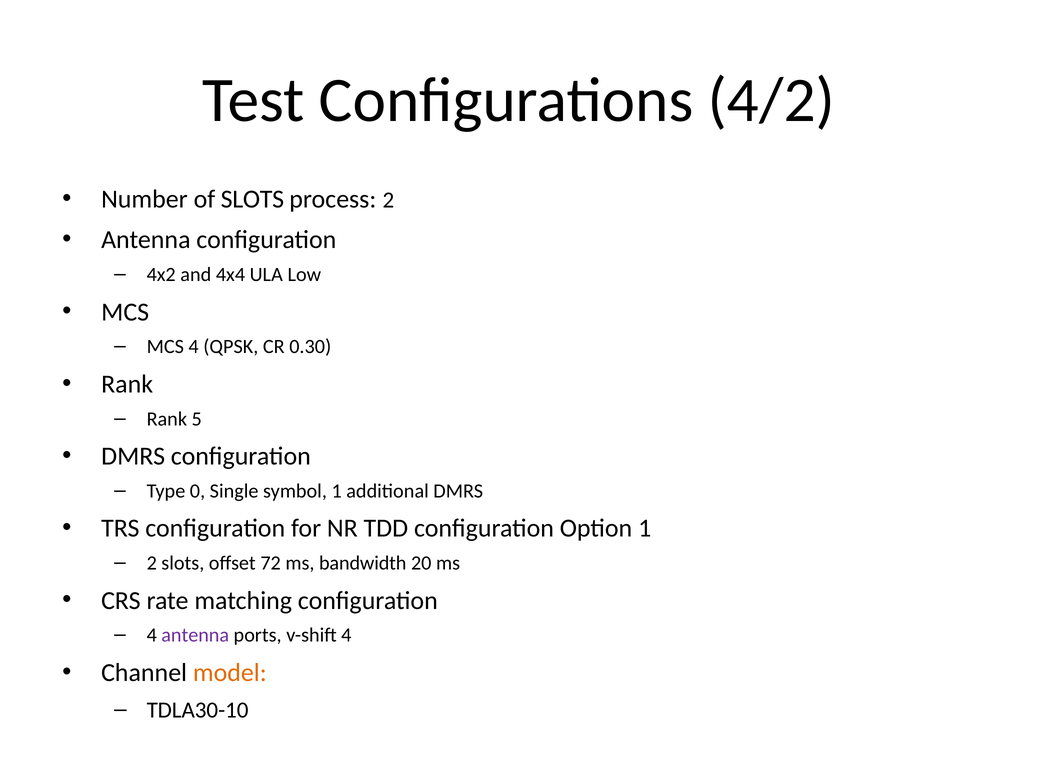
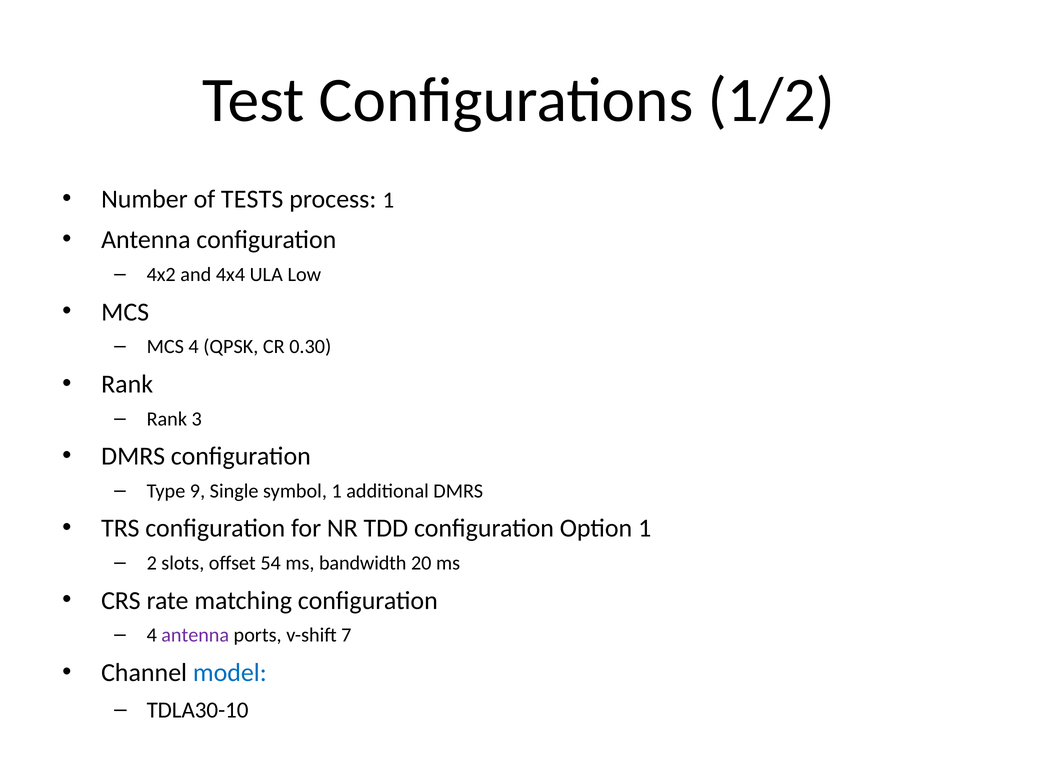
4/2: 4/2 -> 1/2 (771, 100)
of SLOTS: SLOTS -> TESTS (252, 199)
process 2: 2 -> 1 (388, 200)
5: 5 -> 3 (197, 419)
0: 0 -> 9 (198, 491)
72: 72 -> 54 (271, 563)
v-shift 4: 4 -> 7 (346, 635)
model colour: orange -> blue (230, 672)
